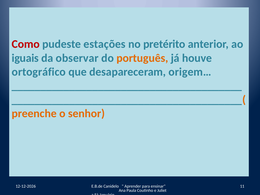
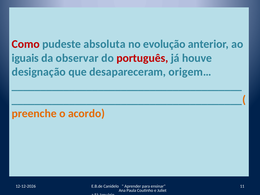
estações: estações -> absoluta (105, 44)
pretérito: pretérito -> evolução (164, 44)
português colour: orange -> red (142, 58)
ortográfico: ortográfico -> designação (39, 72)
senhor: senhor -> acordo (86, 114)
